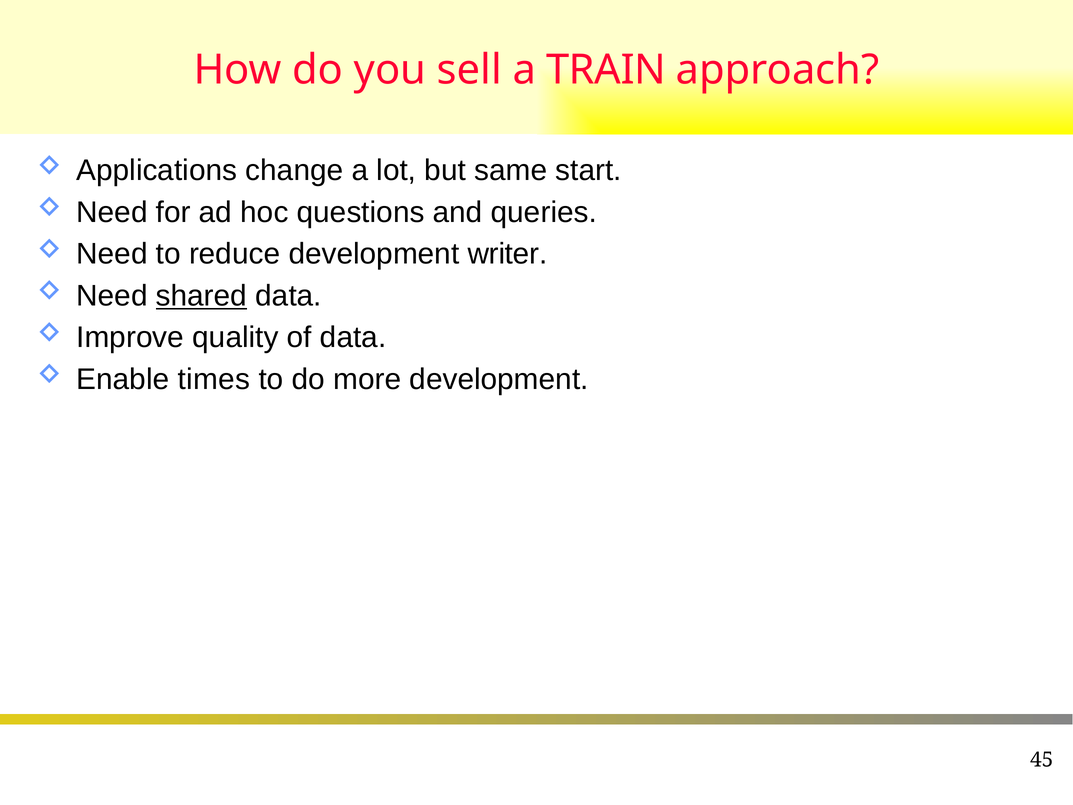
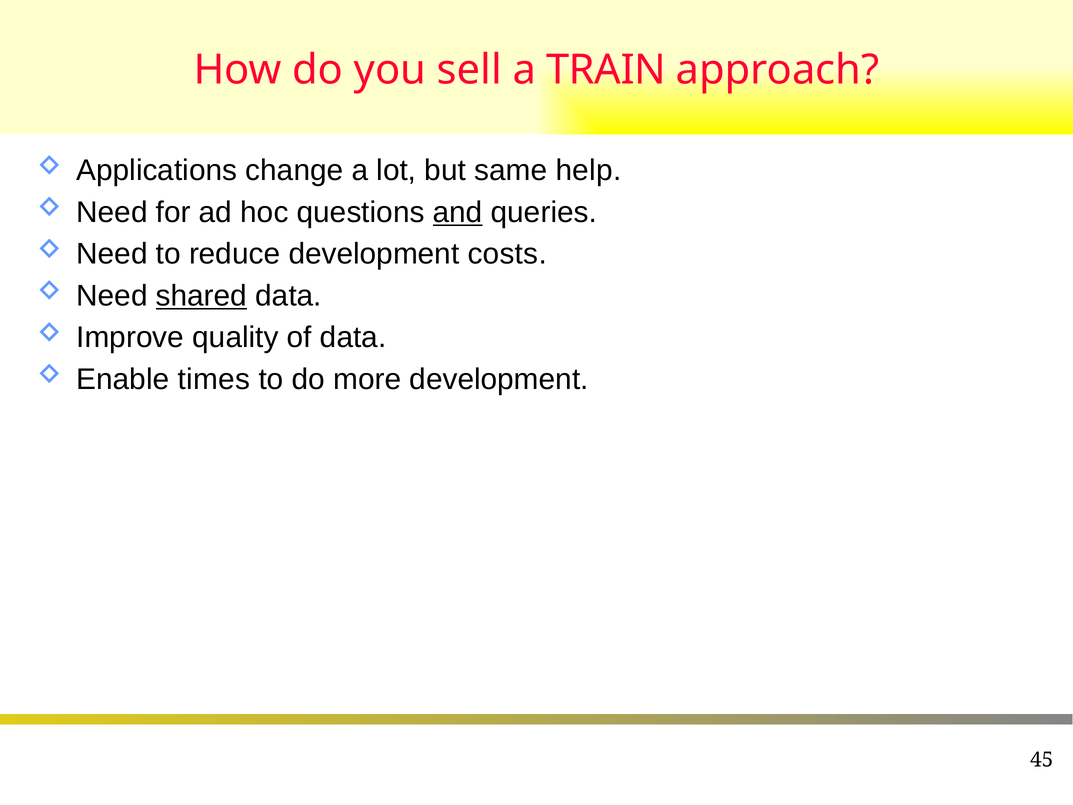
start: start -> help (588, 171)
and underline: none -> present (458, 212)
writer: writer -> costs (507, 254)
